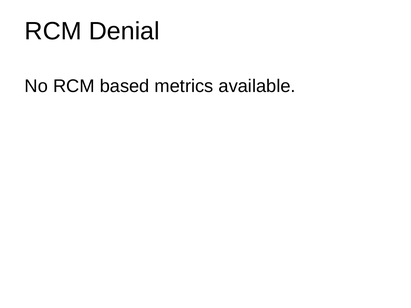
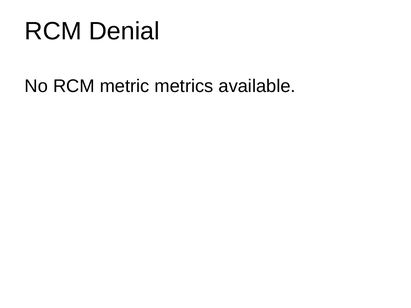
based: based -> metric (125, 86)
